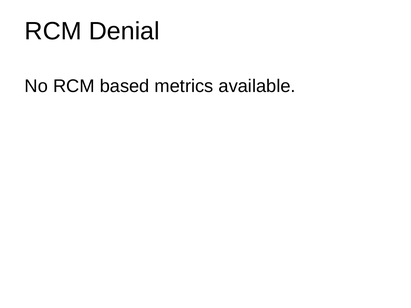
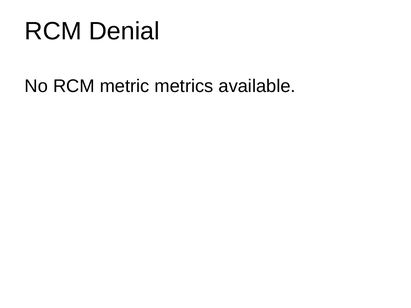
based: based -> metric (125, 86)
